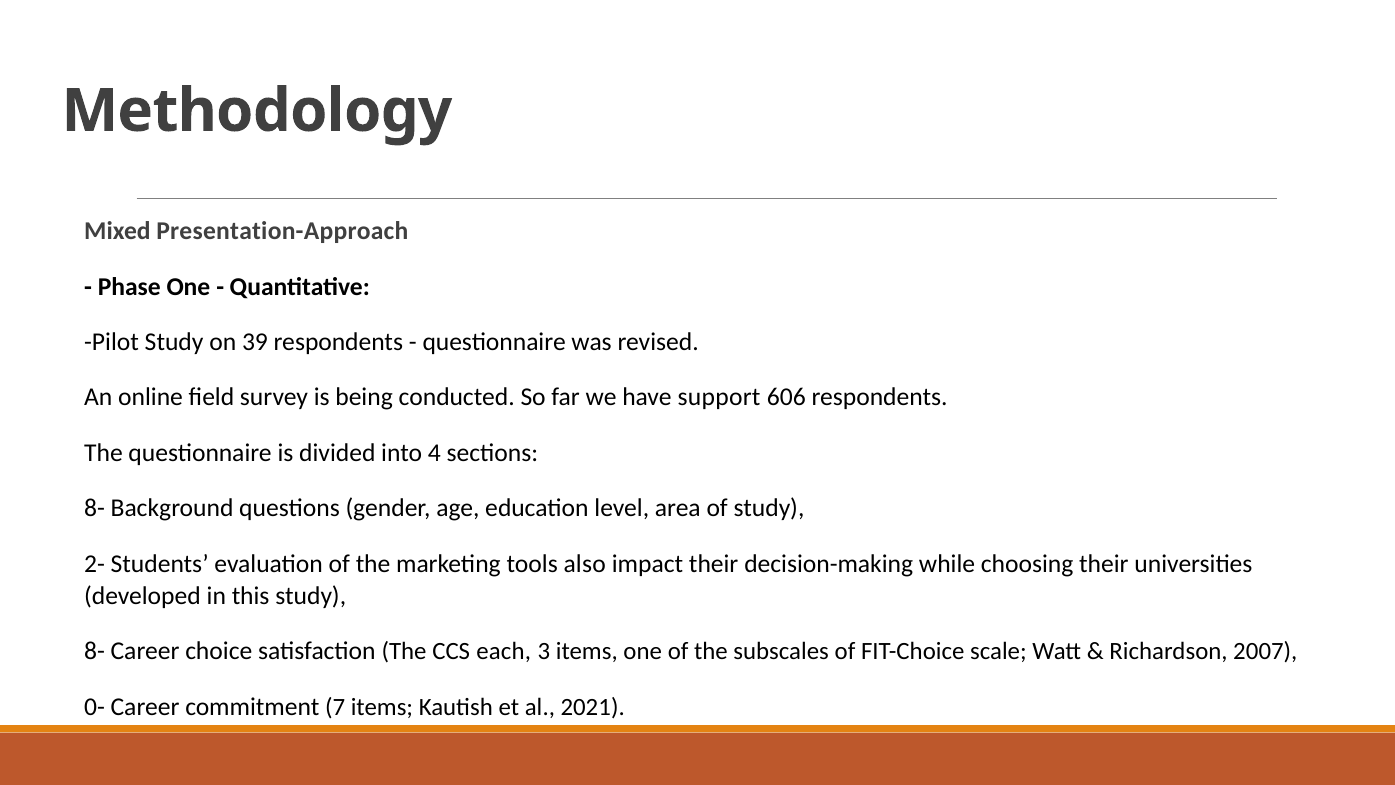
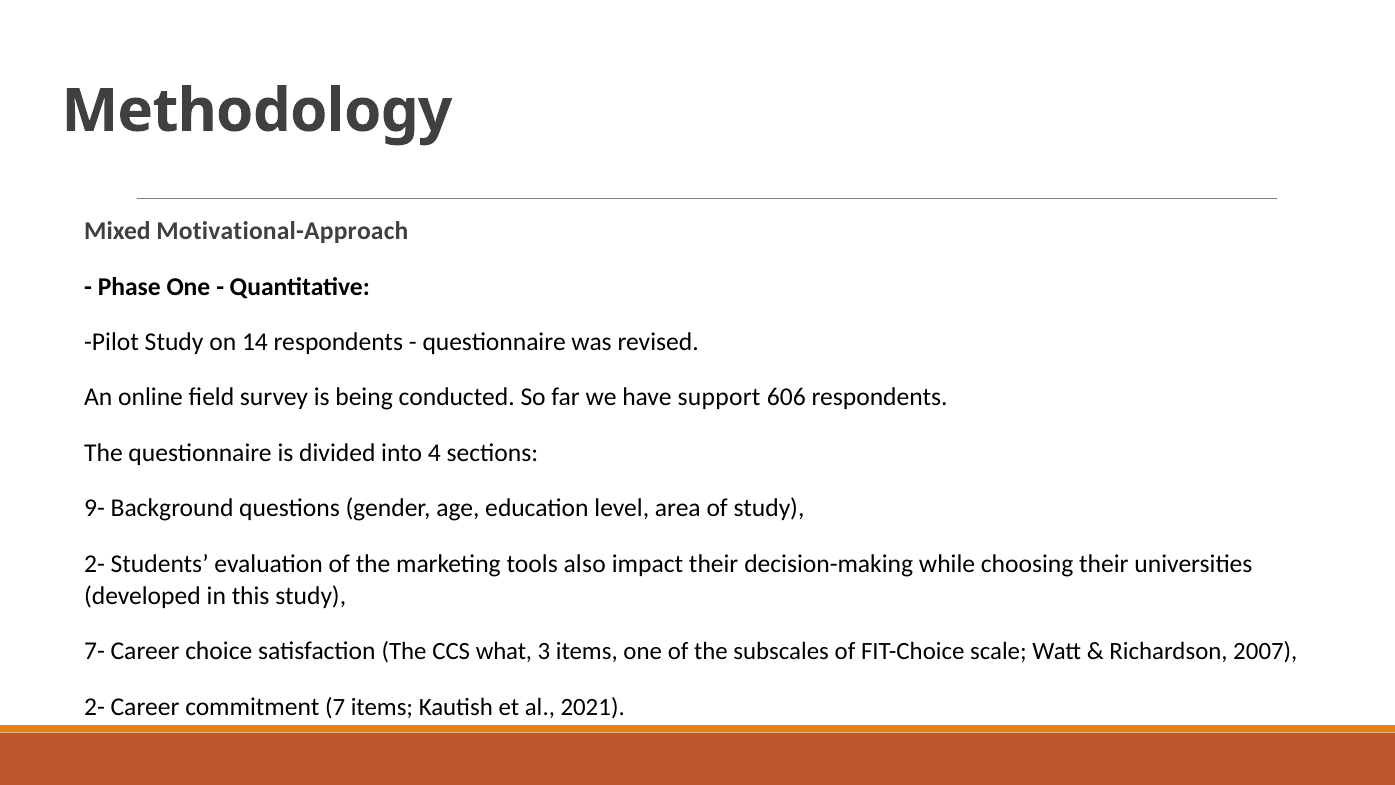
Presentation-Approach: Presentation-Approach -> Motivational-Approach (282, 231)
39: 39 -> 14 (255, 342)
8-: 8- -> 9- (95, 508)
8-: 8- -> 7- (95, 651)
each: each -> what (504, 651)
0-: 0- -> 2- (95, 707)
